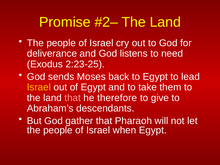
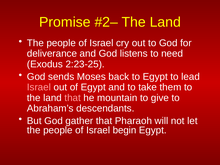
Israel colour: yellow -> pink (39, 87)
therefore: therefore -> mountain (117, 98)
when: when -> begin (125, 130)
